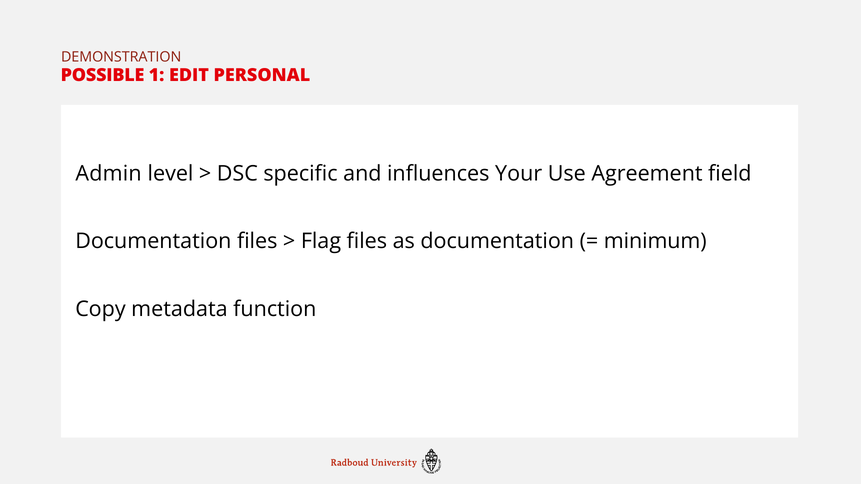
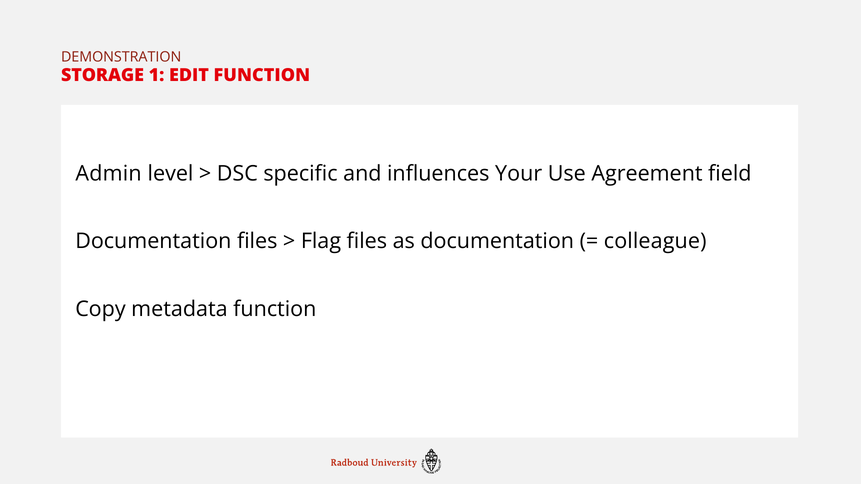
POSSIBLE: POSSIBLE -> STORAGE (102, 75)
EDIT PERSONAL: PERSONAL -> FUNCTION (262, 75)
minimum: minimum -> colleague (655, 241)
